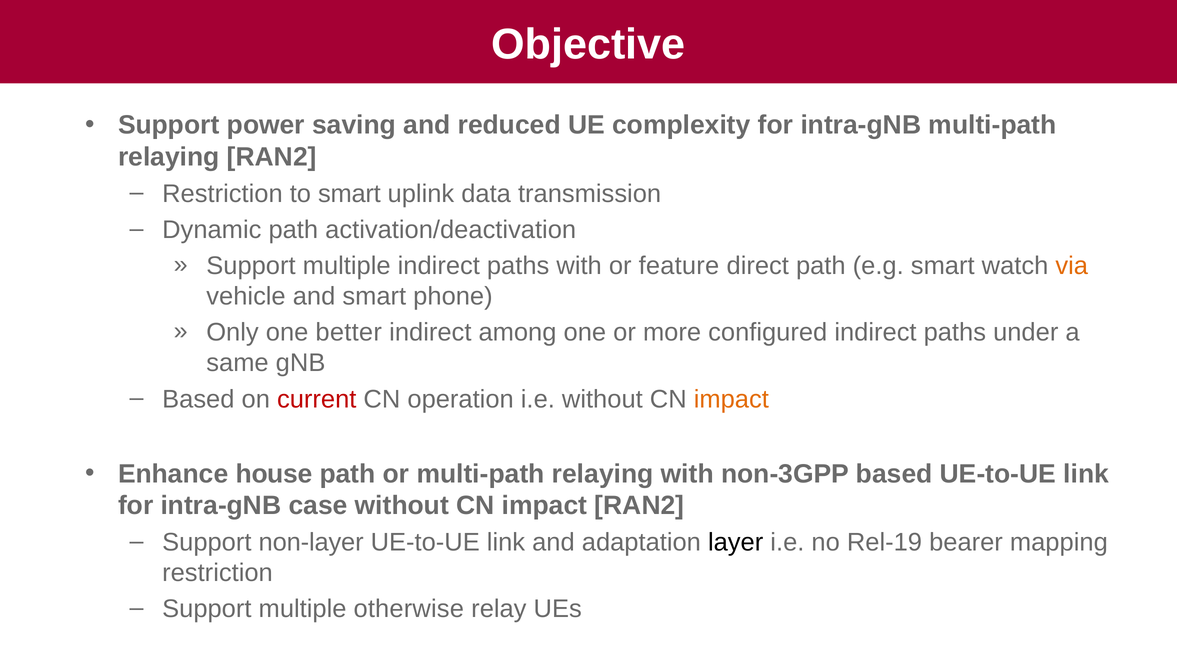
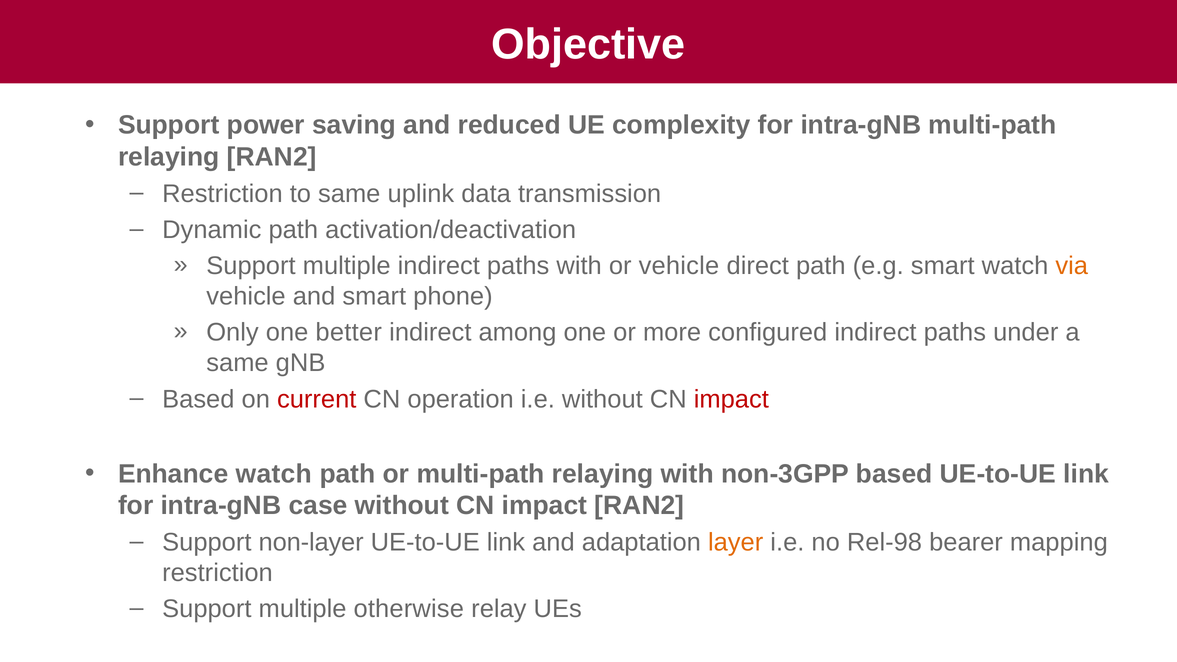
to smart: smart -> same (349, 194)
or feature: feature -> vehicle (679, 266)
impact colour: orange -> red (731, 399)
Enhance house: house -> watch (274, 474)
layer colour: black -> orange (736, 542)
Rel-19: Rel-19 -> Rel-98 (884, 542)
